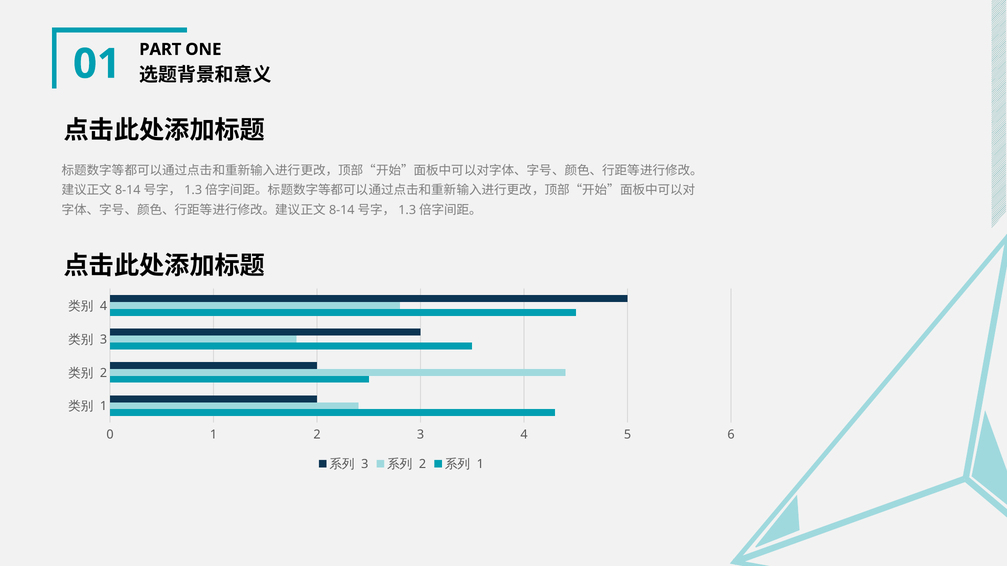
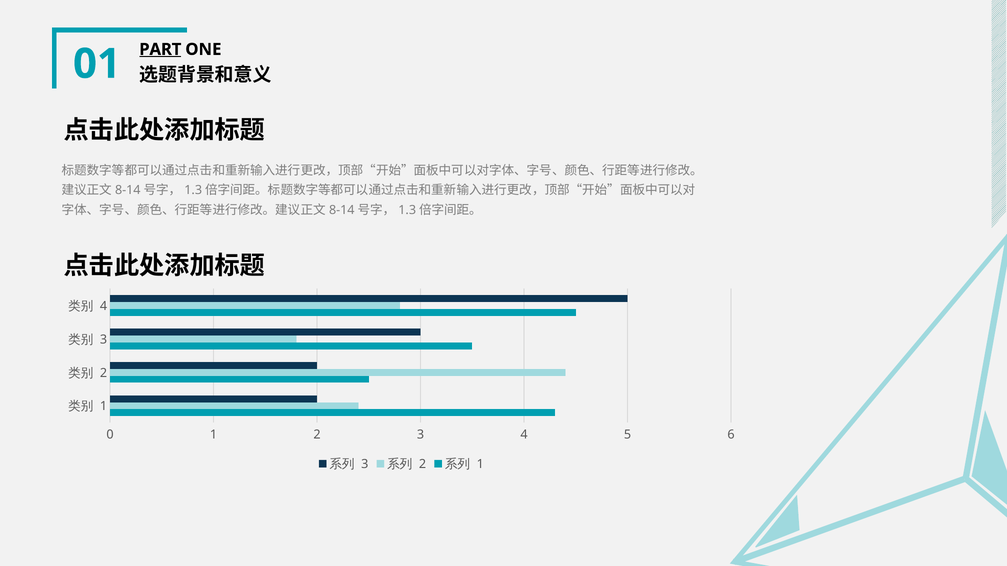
PART underline: none -> present (160, 49)
